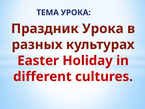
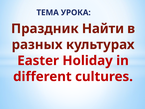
Праздник Урока: Урока -> Найти (103, 29)
